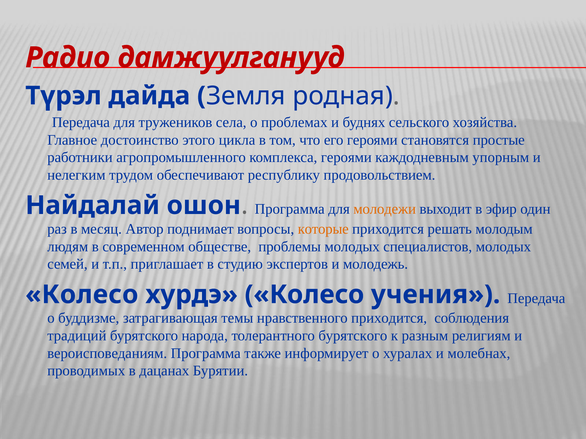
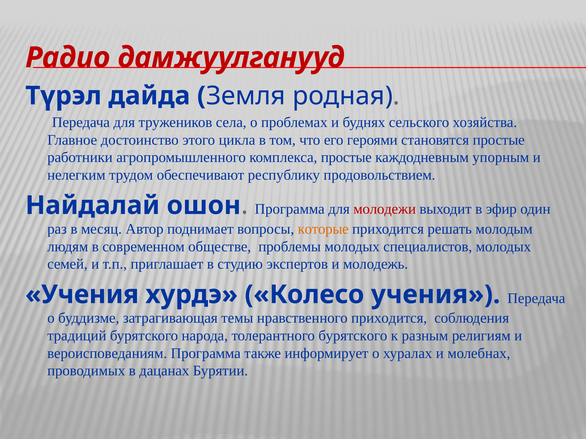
комплекса героями: героями -> простые (346, 158)
молодежи colour: orange -> red (385, 209)
Колесо: Колесо -> Учения (82, 295)
